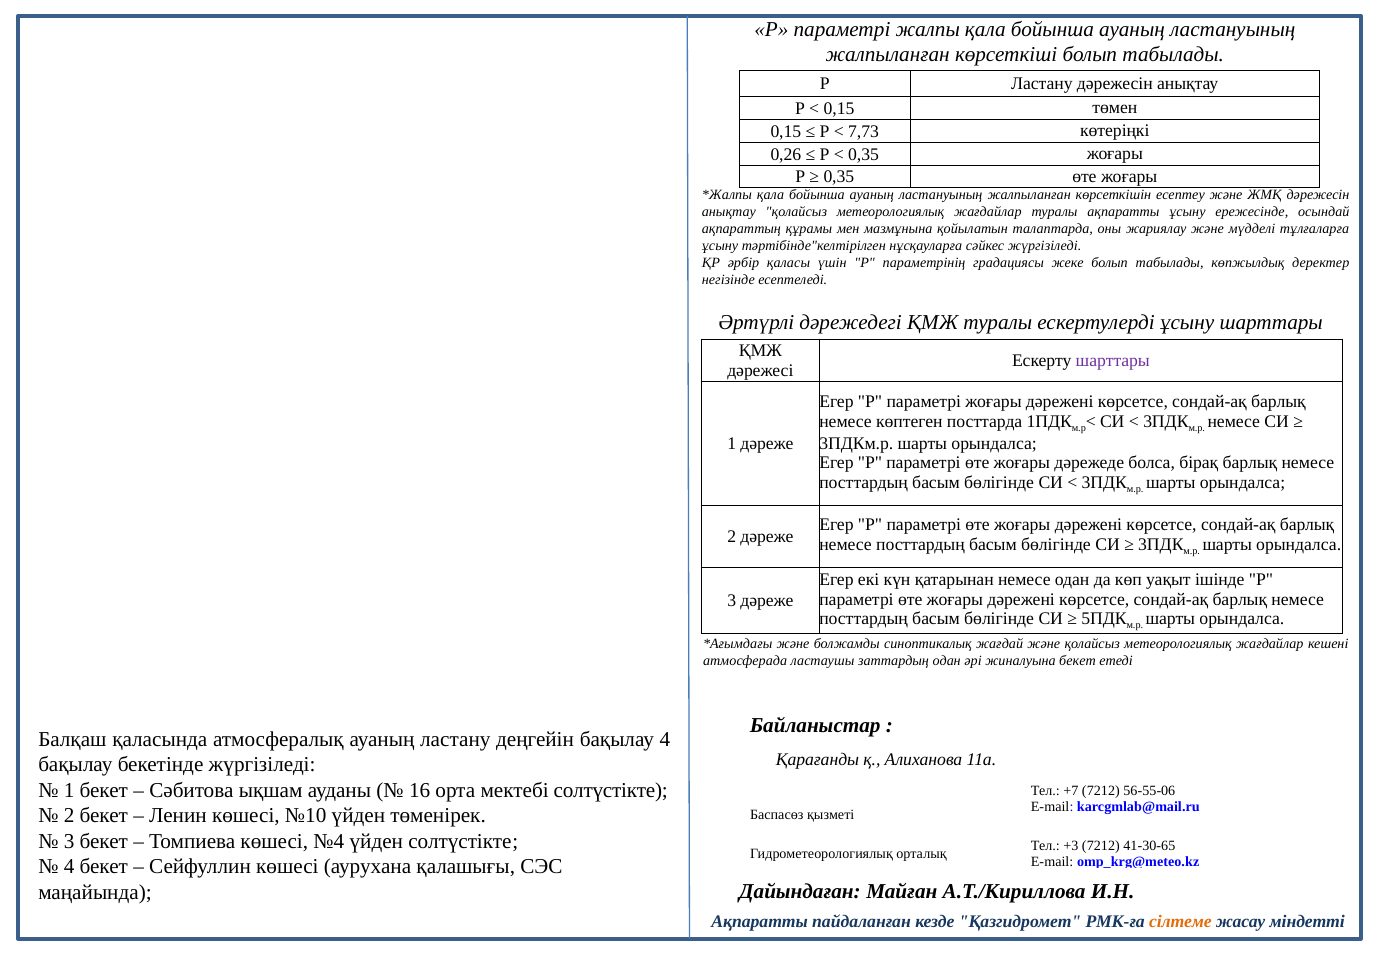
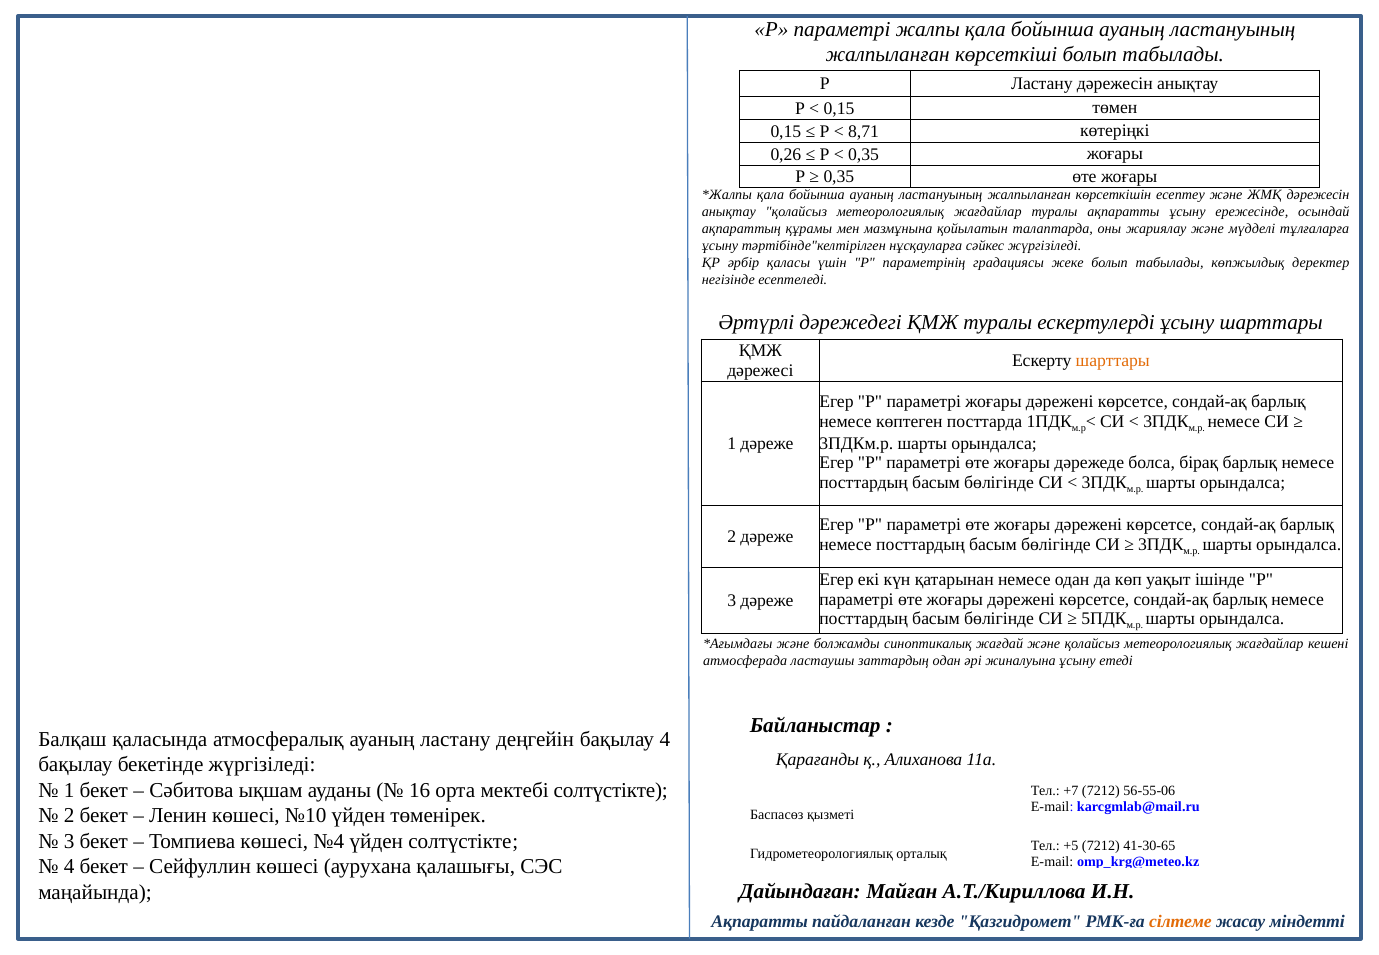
7,73: 7,73 -> 8,71 (864, 132)
шарттары colour: purple -> orange (1113, 360)
жиналуына бекет: бекет -> ұсыну (1077, 661)
+3: +3 -> +5 (1071, 846)
